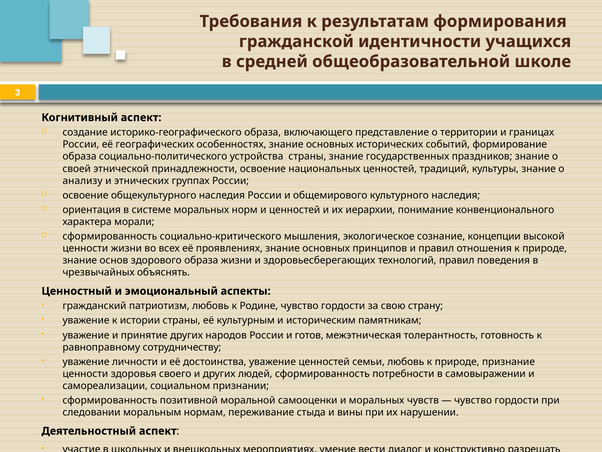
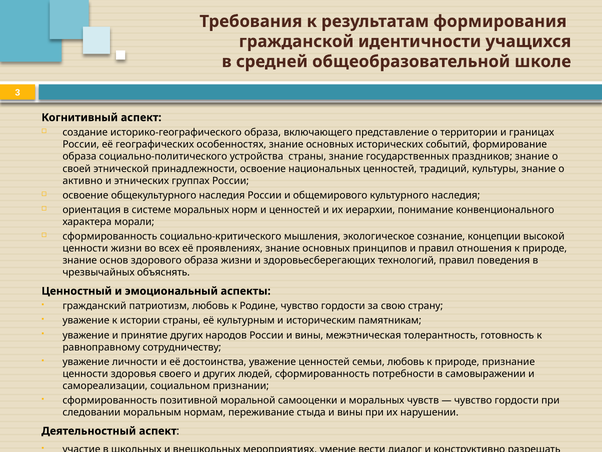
анализу: анализу -> активно (83, 181)
России и готов: готов -> вины (309, 335)
